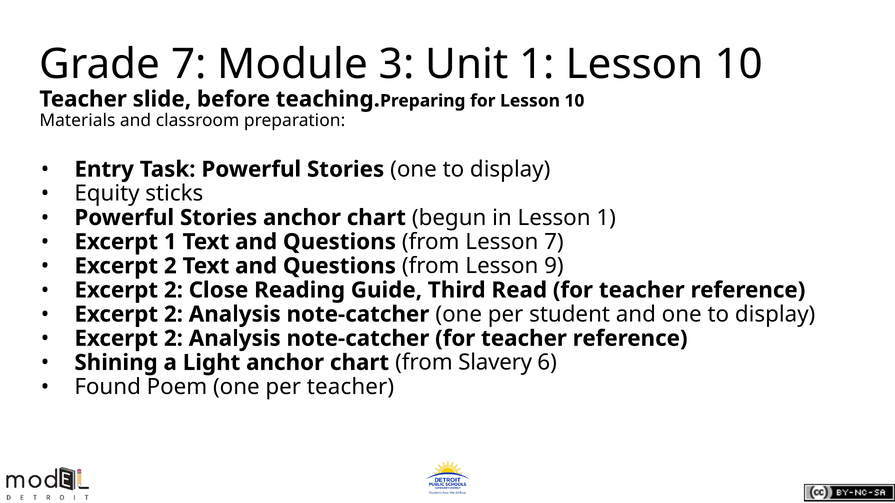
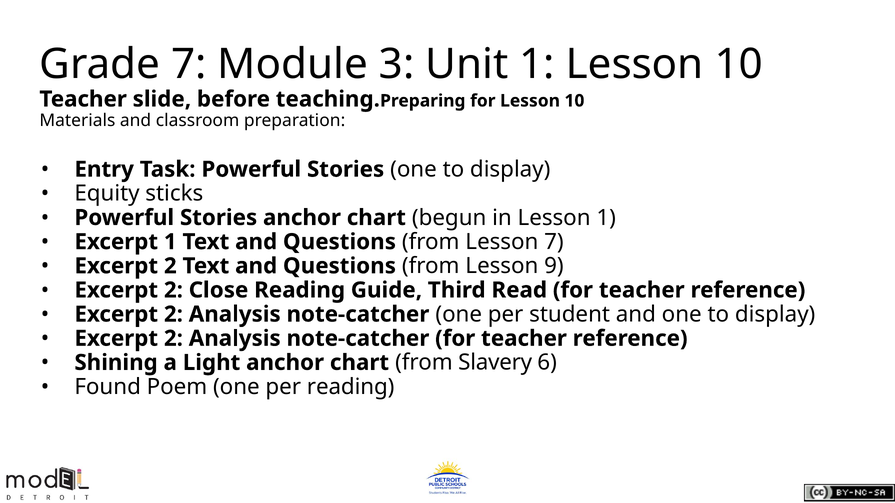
per teacher: teacher -> reading (351, 387)
